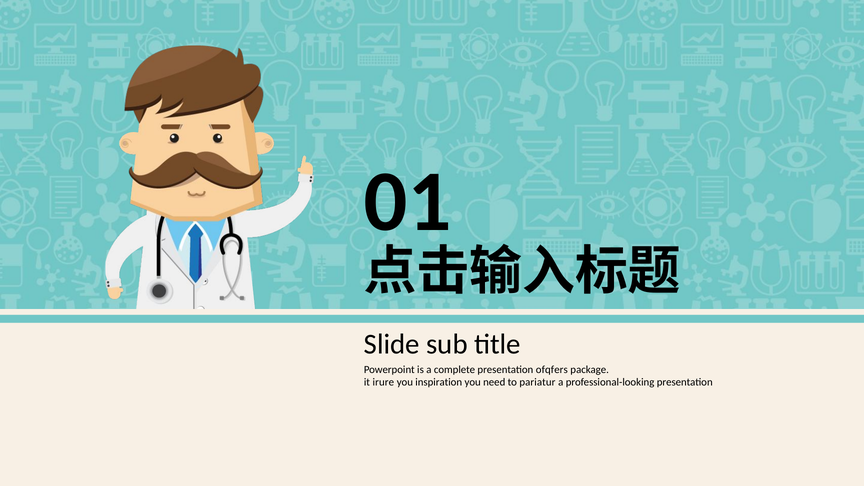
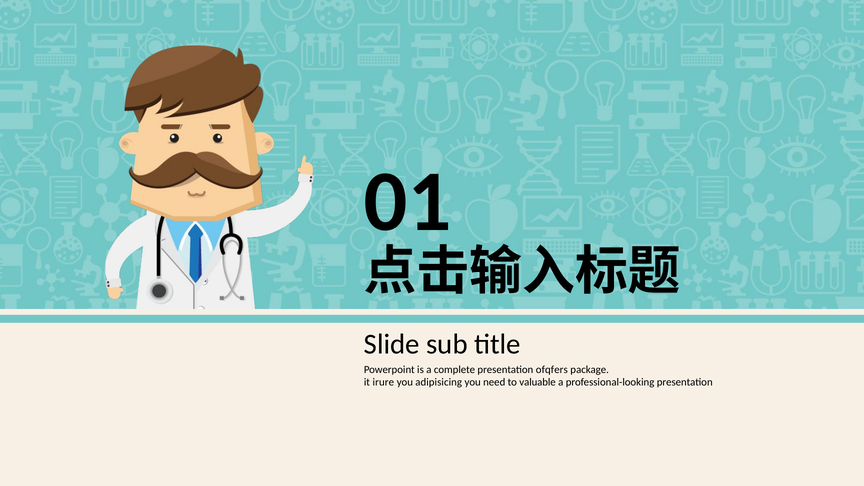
inspiration: inspiration -> adipisicing (439, 382)
pariatur: pariatur -> valuable (538, 382)
